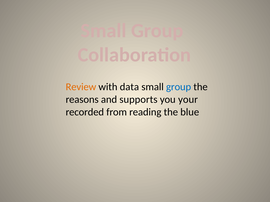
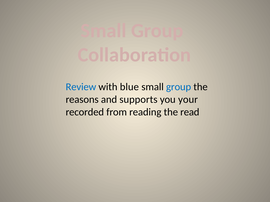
Review colour: orange -> blue (81, 87)
data: data -> blue (129, 87)
blue: blue -> read (190, 112)
